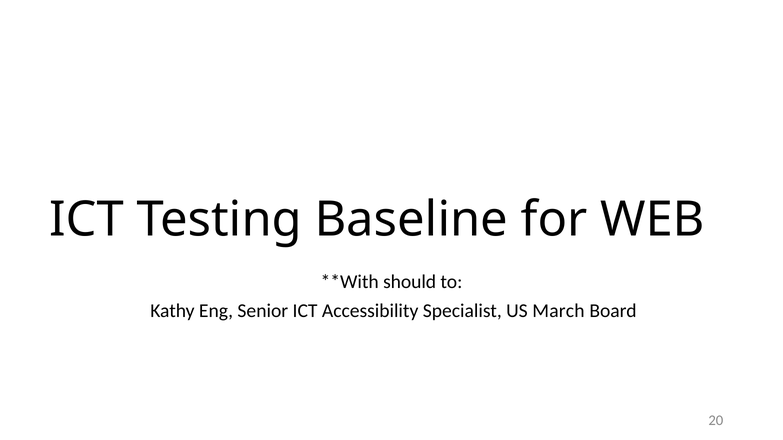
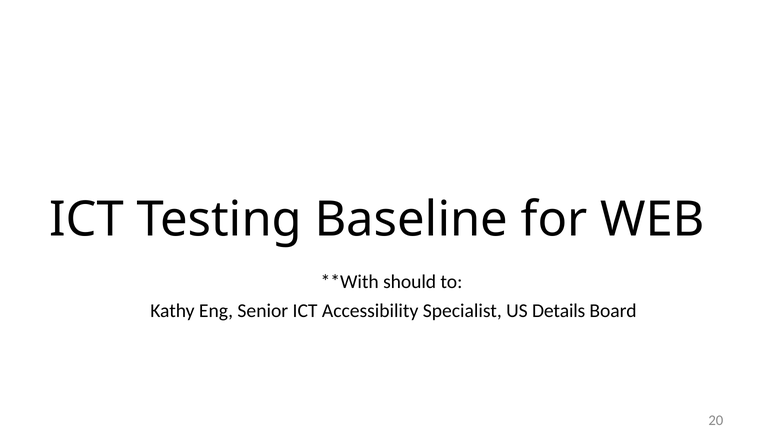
March: March -> Details (559, 311)
